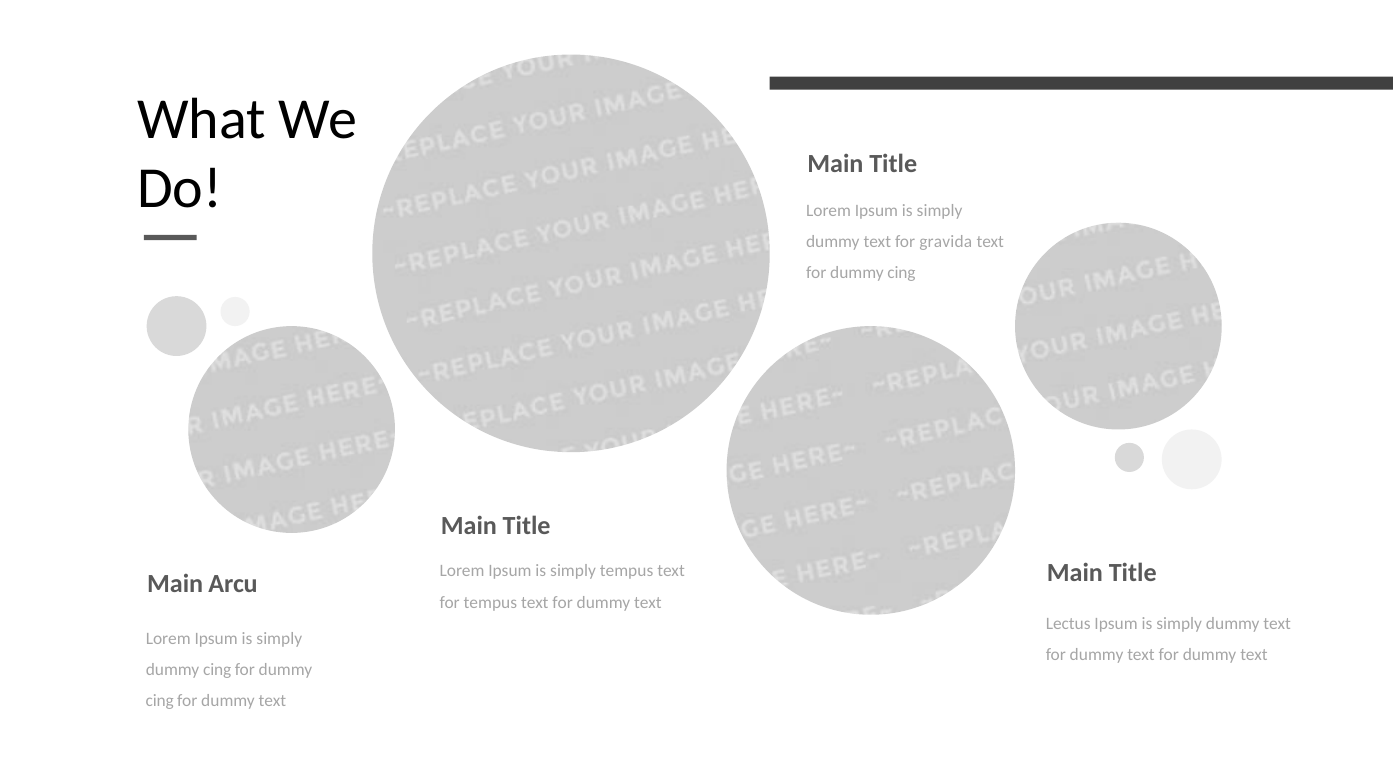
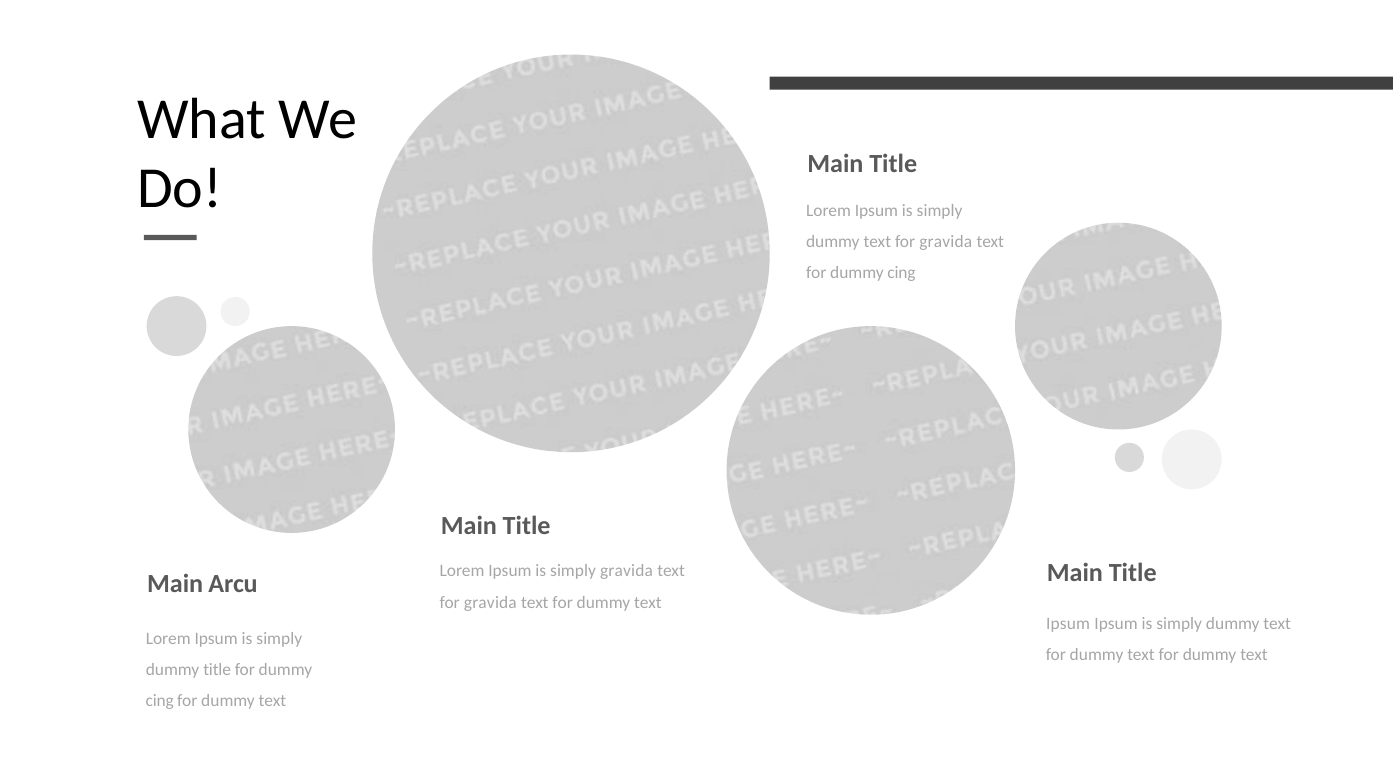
simply tempus: tempus -> gravida (626, 571)
tempus: tempus -> gravida (490, 602)
Lectus: Lectus -> Ipsum (1068, 623)
cing: cing -> title (217, 669)
